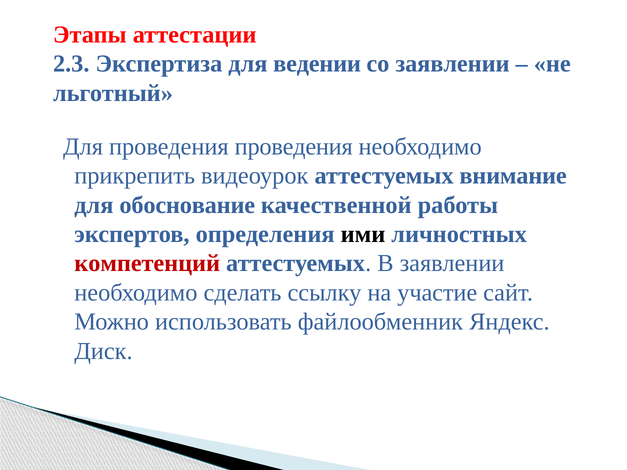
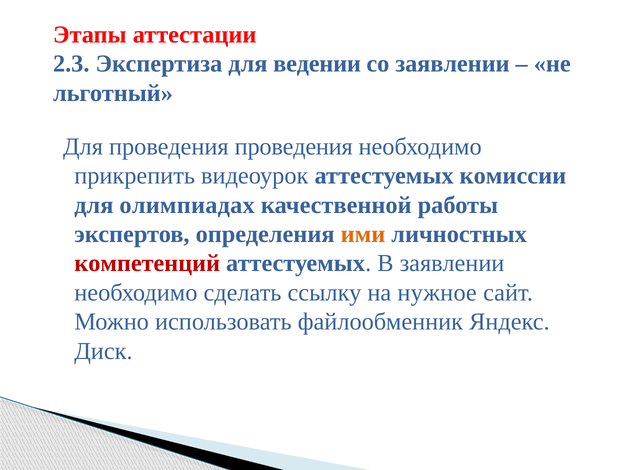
внимание: внимание -> комиссии (513, 176)
обоснование: обоснование -> олимпиадах (187, 205)
ими colour: black -> orange (363, 234)
участие: участие -> нужное (437, 293)
